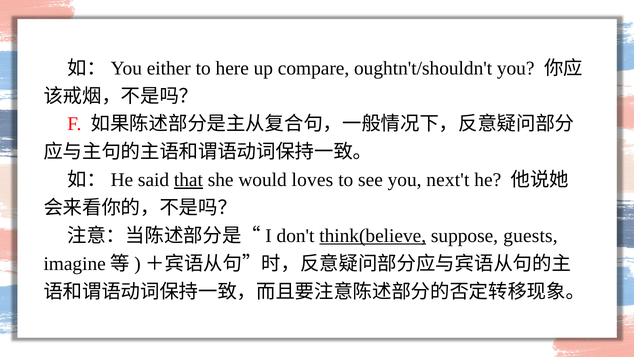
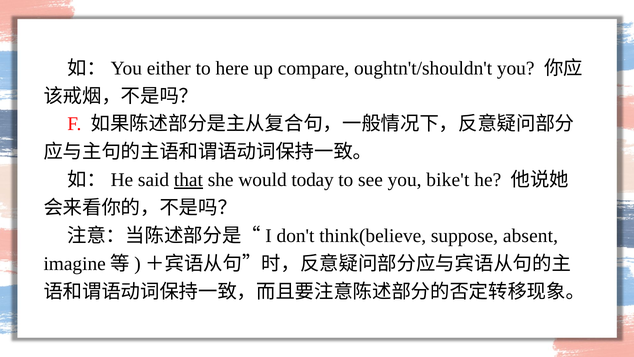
loves: loves -> today (313, 180)
next't: next't -> bike't (448, 180)
think(believe underline: present -> none (373, 236)
guests: guests -> absent (530, 236)
